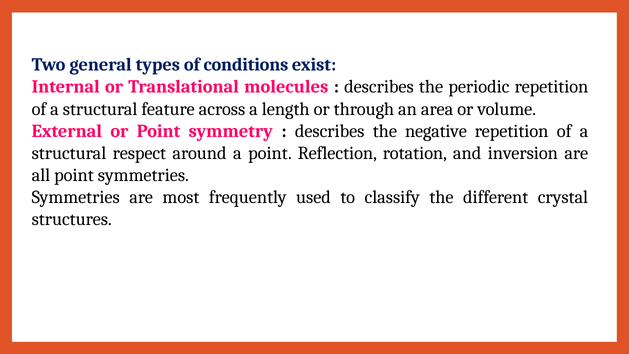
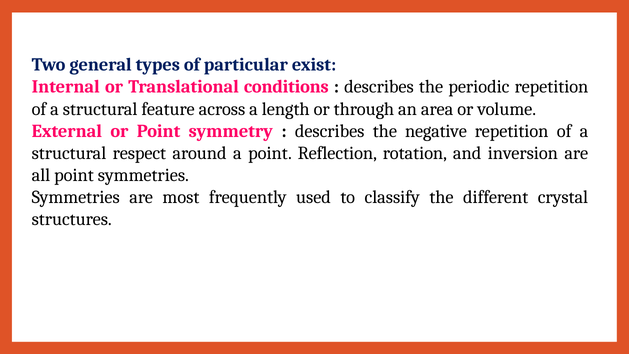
conditions: conditions -> particular (246, 65)
molecules: molecules -> conditions (286, 87)
